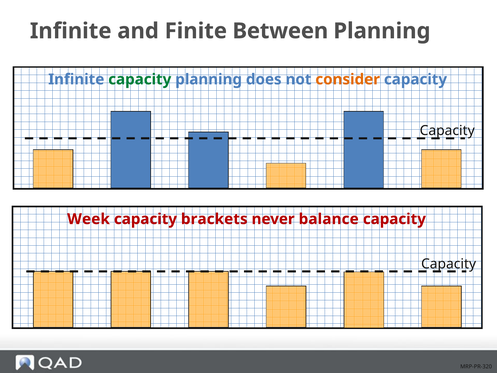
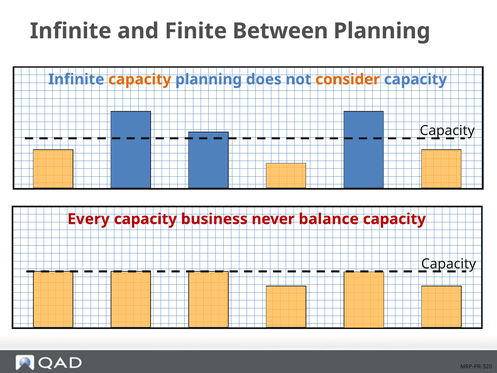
capacity colour: green -> orange (140, 79)
Week: Week -> Every (89, 219)
brackets: brackets -> business (214, 219)
